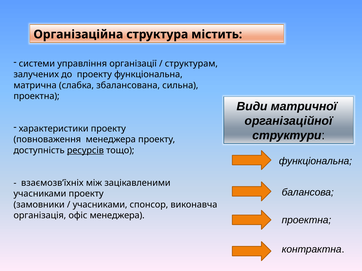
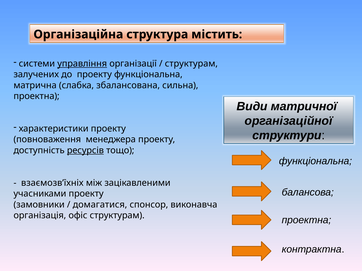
управління underline: none -> present (82, 64)
учасниками: учасниками -> домагатися (100, 205)
офіс менеджера: менеджера -> структурам (117, 216)
